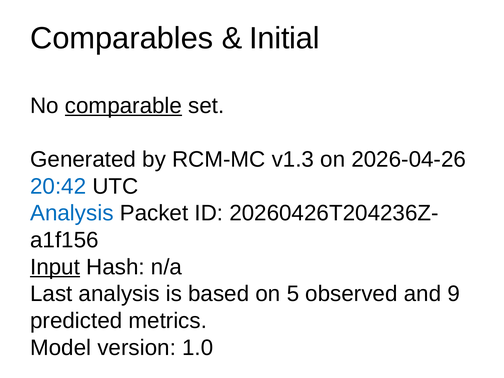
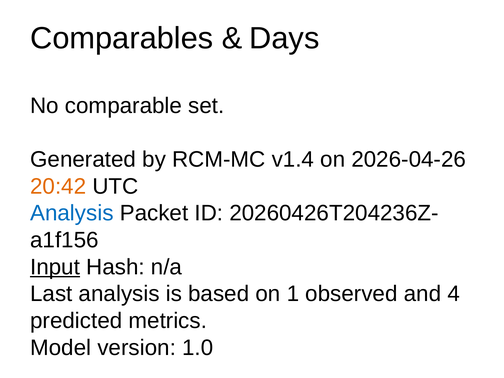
Initial: Initial -> Days (284, 38)
comparable underline: present -> none (124, 106)
v1.3: v1.3 -> v1.4 (293, 159)
20:42 colour: blue -> orange (58, 186)
5: 5 -> 1 (293, 294)
9: 9 -> 4 (454, 294)
